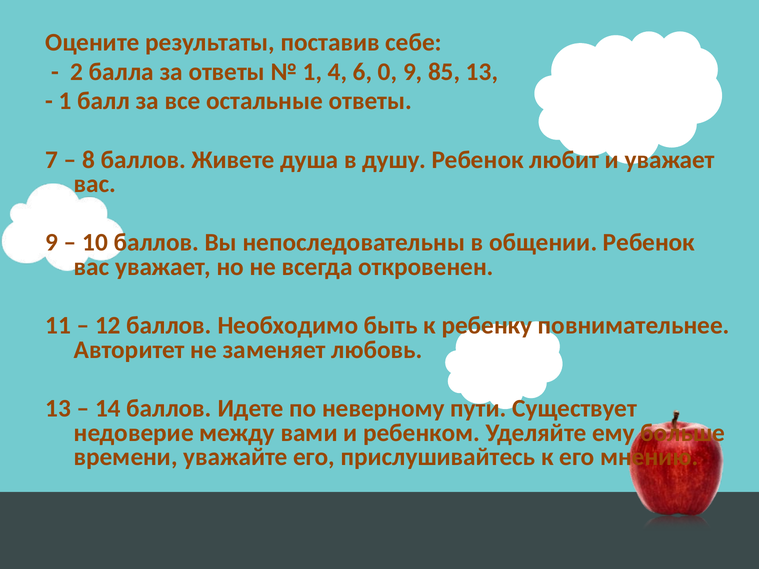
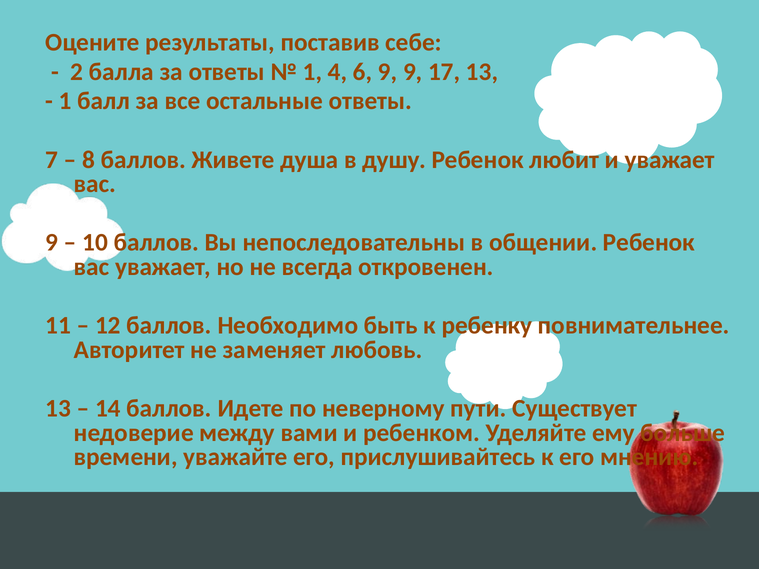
6 0: 0 -> 9 (388, 72)
85: 85 -> 17 (444, 72)
